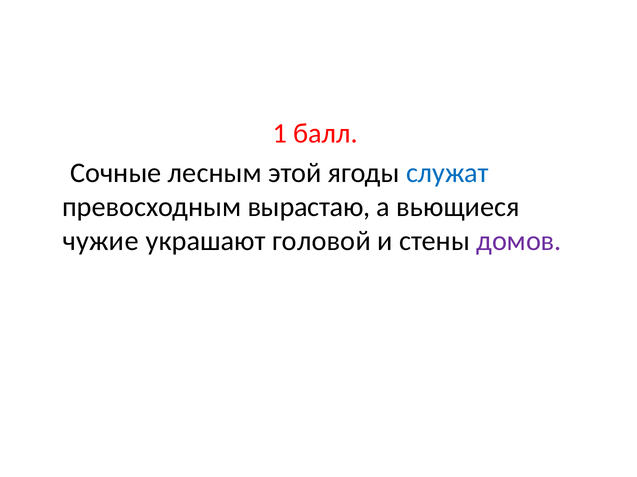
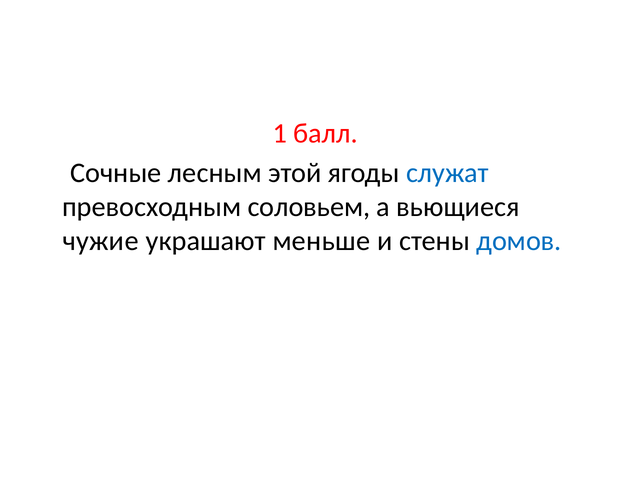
вырастаю: вырастаю -> соловьем (309, 207)
головой: головой -> меньше (321, 241)
домов colour: purple -> blue (519, 241)
